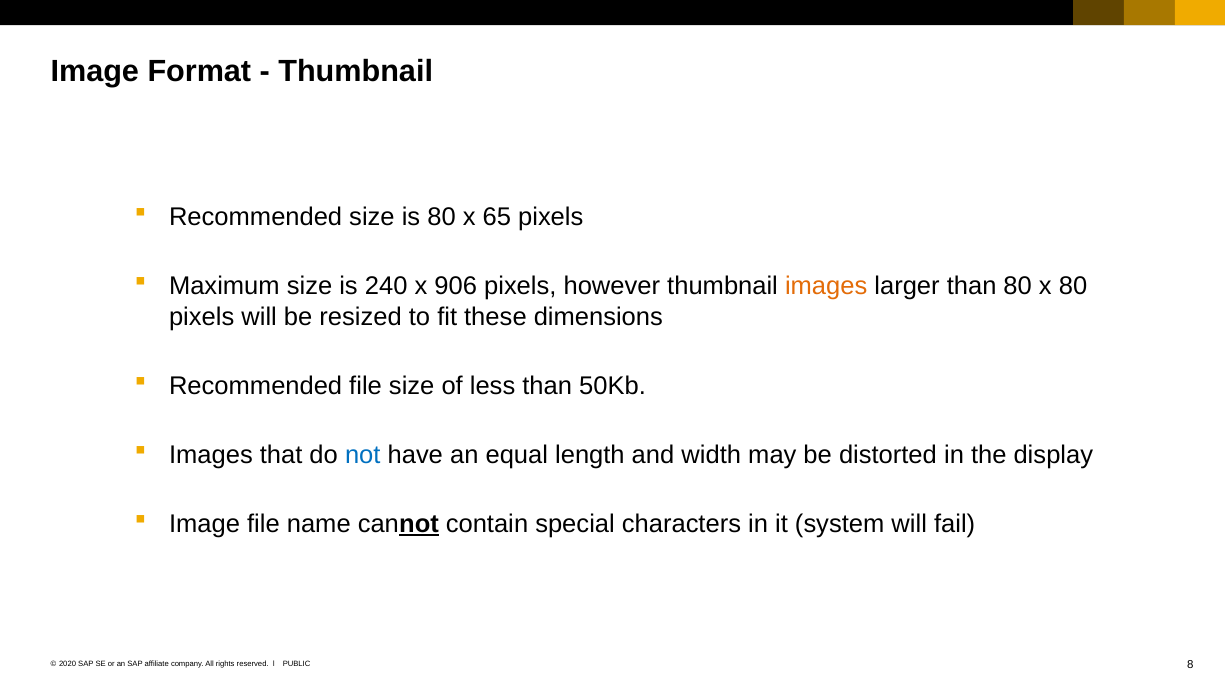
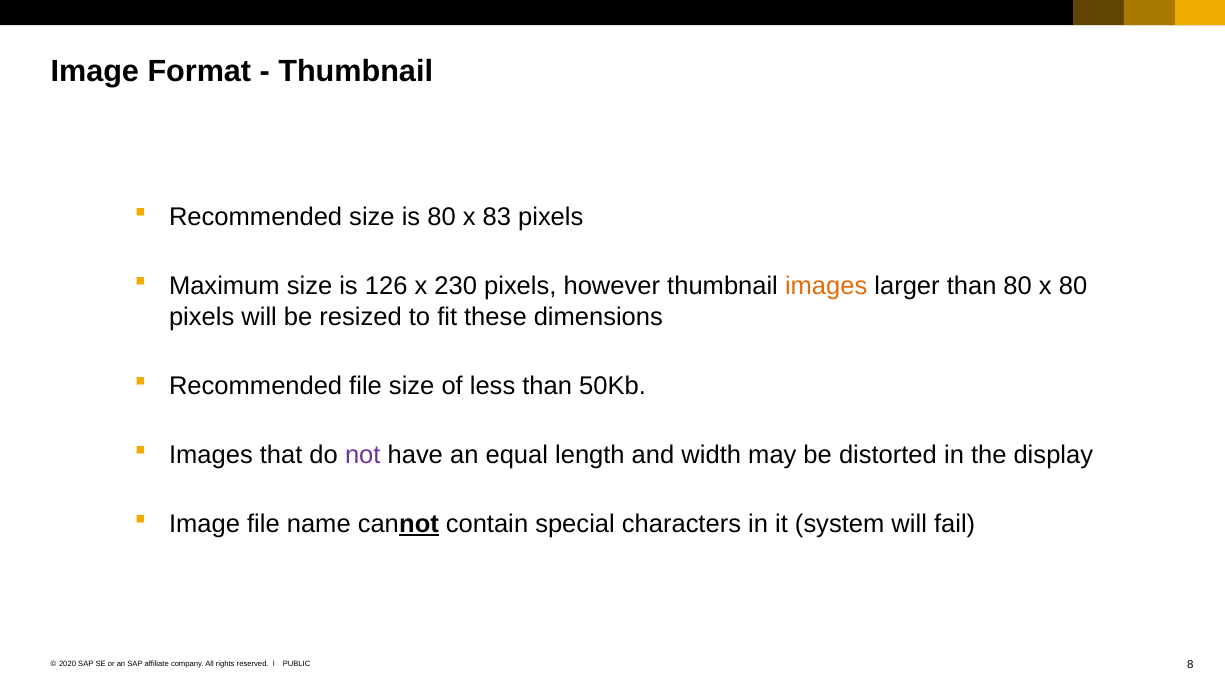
65: 65 -> 83 (497, 217)
240: 240 -> 126 (386, 286)
906: 906 -> 230 (456, 286)
not colour: blue -> purple (363, 455)
